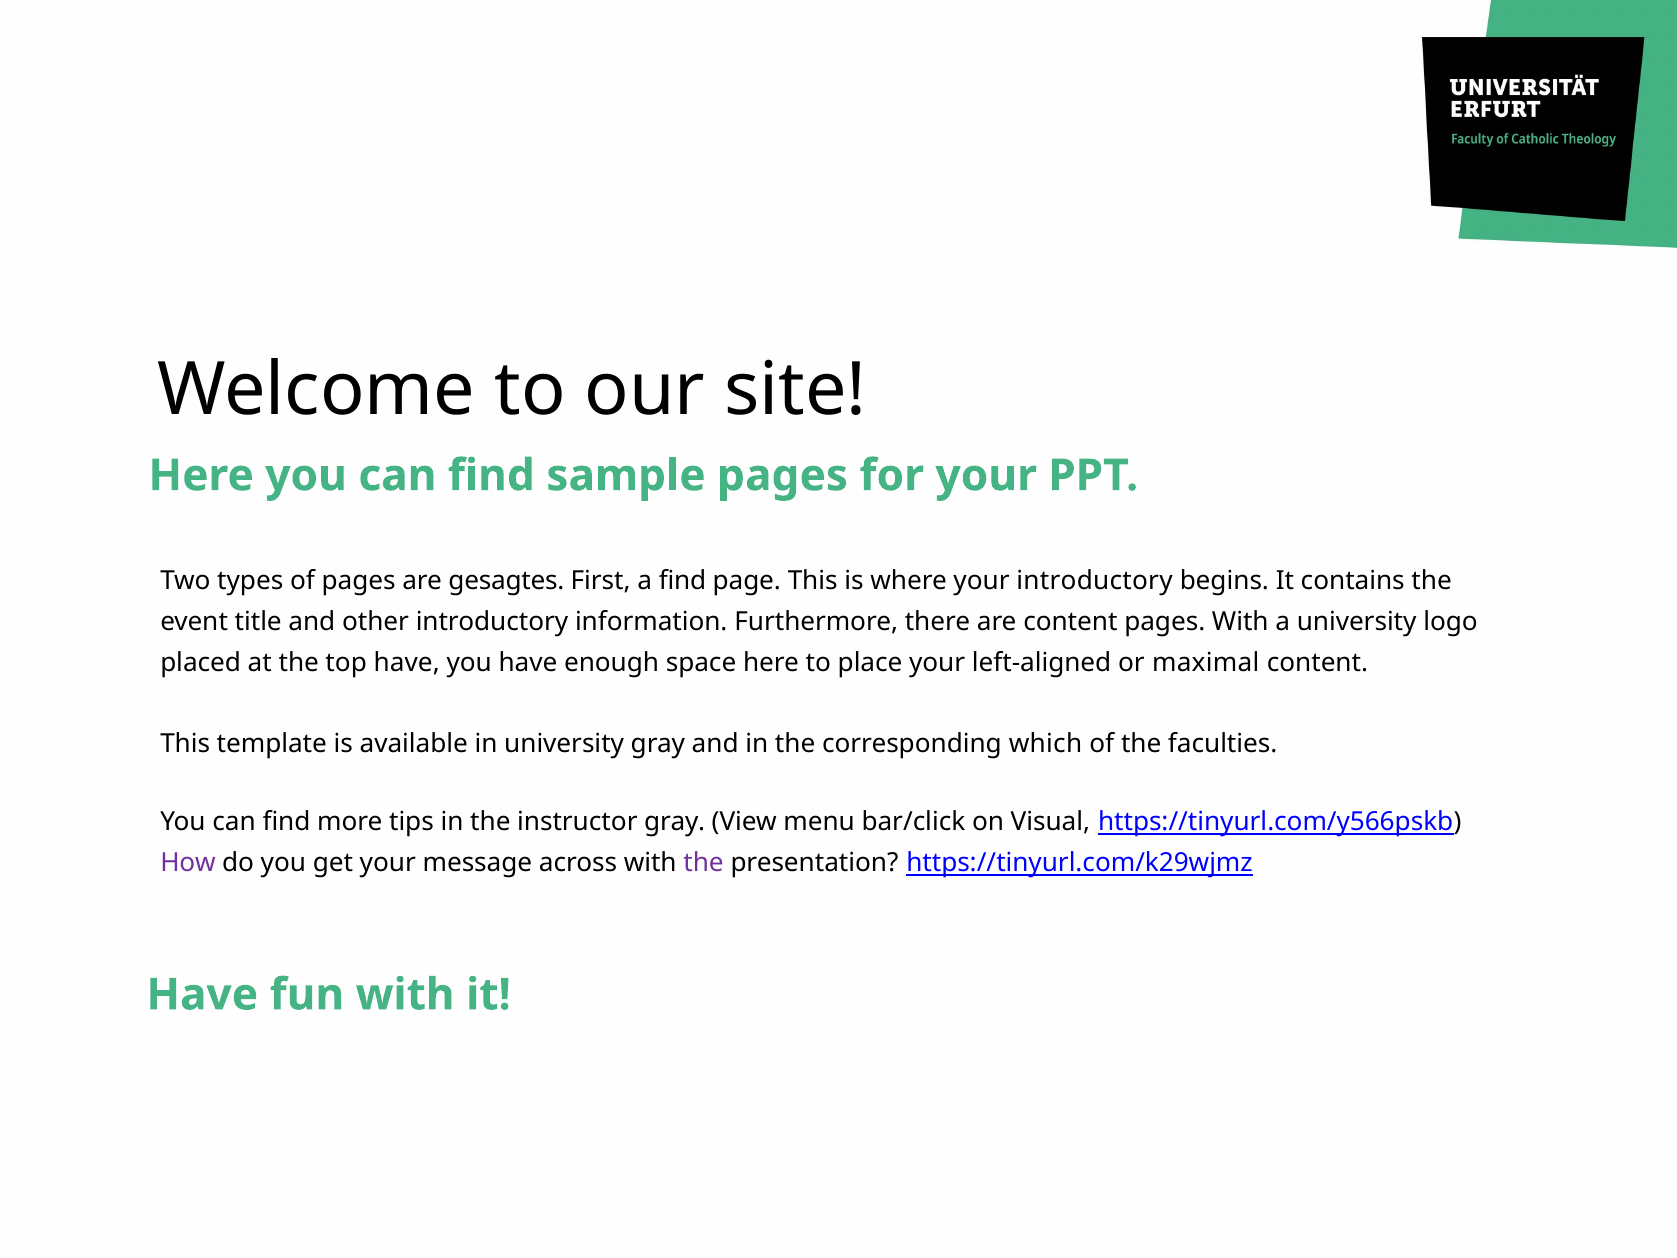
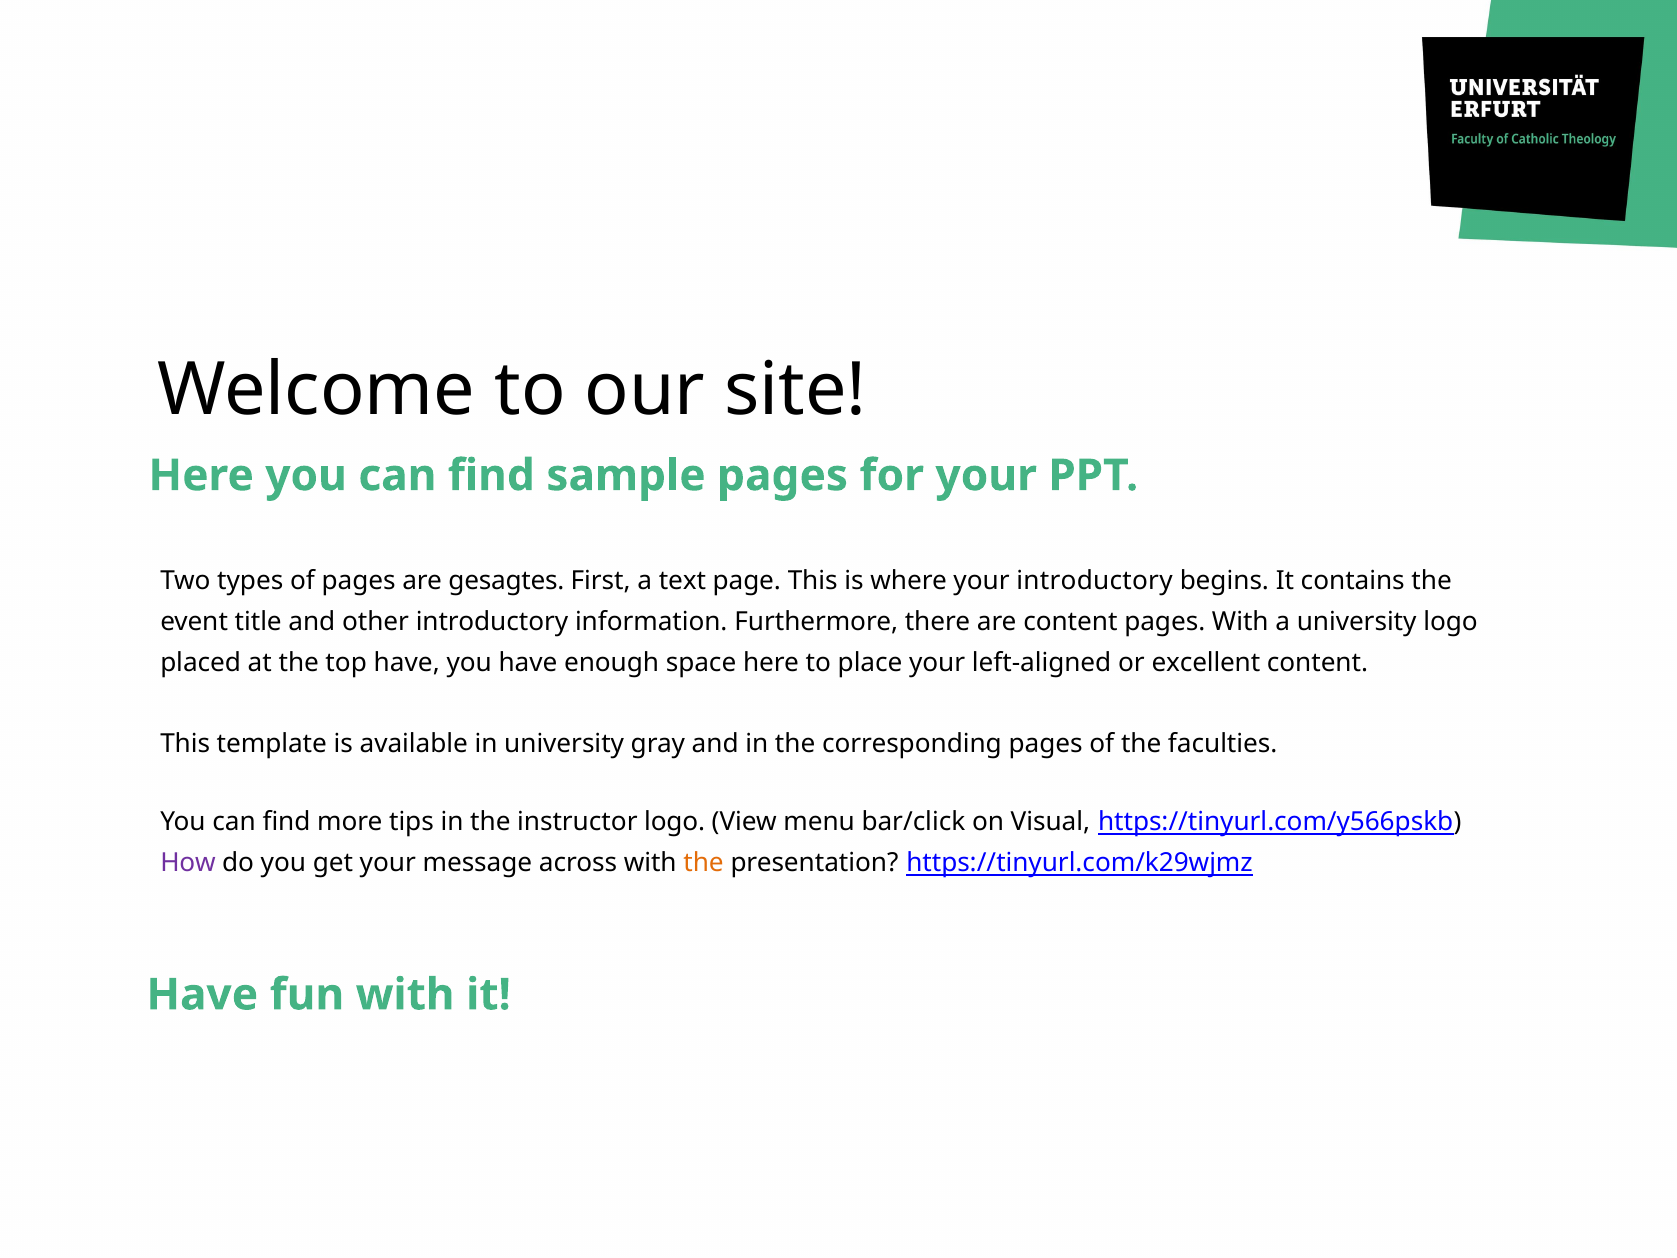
a find: find -> text (682, 580)
maximal: maximal -> excellent (1206, 662)
corresponding which: which -> pages (1046, 744)
instructor gray: gray -> logo (675, 822)
the colour: purple -> orange (704, 863)
